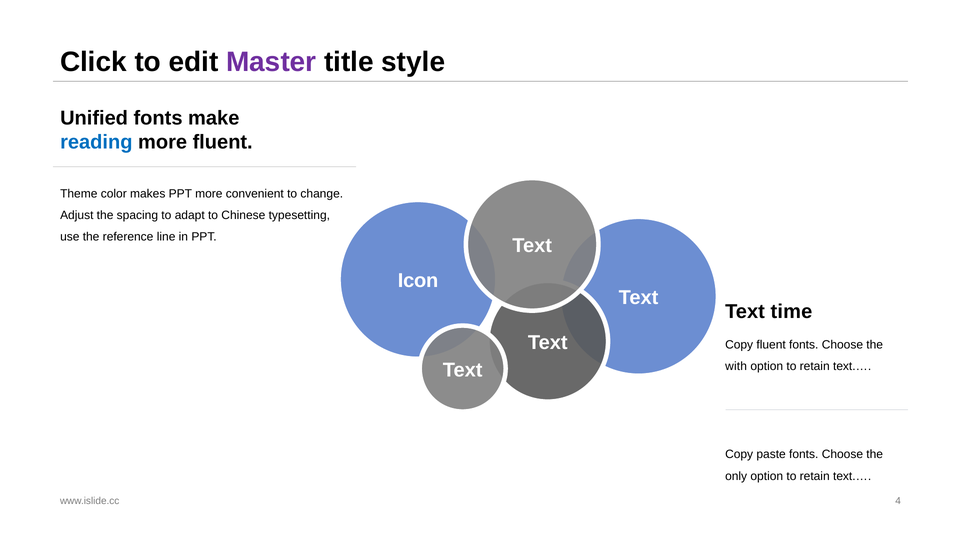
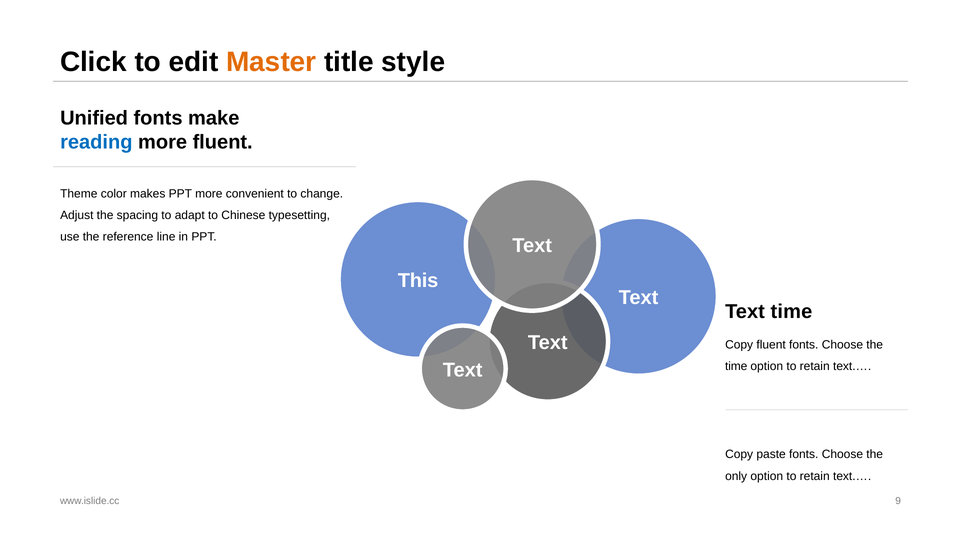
Master colour: purple -> orange (271, 62)
Icon: Icon -> This (418, 281)
with: with -> time (736, 366)
4: 4 -> 9 (898, 501)
